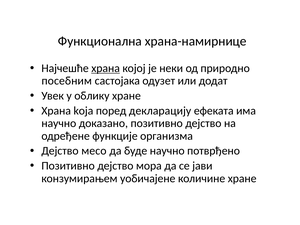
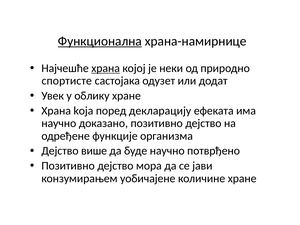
Функционална underline: none -> present (100, 41)
посебним: посебним -> спортисте (67, 81)
месо: месо -> више (94, 151)
